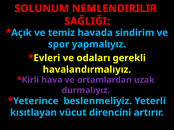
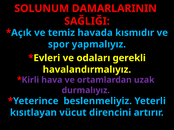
NEMLENDIRILIR: NEMLENDIRILIR -> DAMARLARININ (114, 9)
sindirim: sindirim -> kısmıdır (135, 33)
